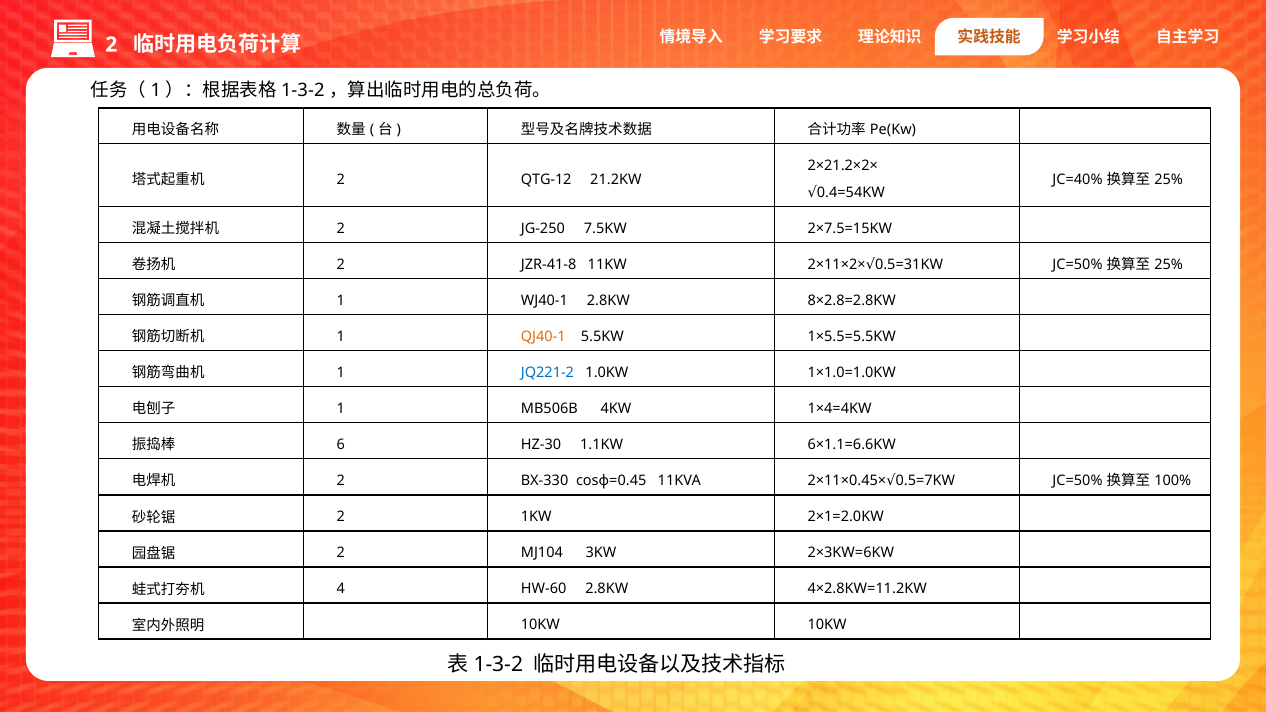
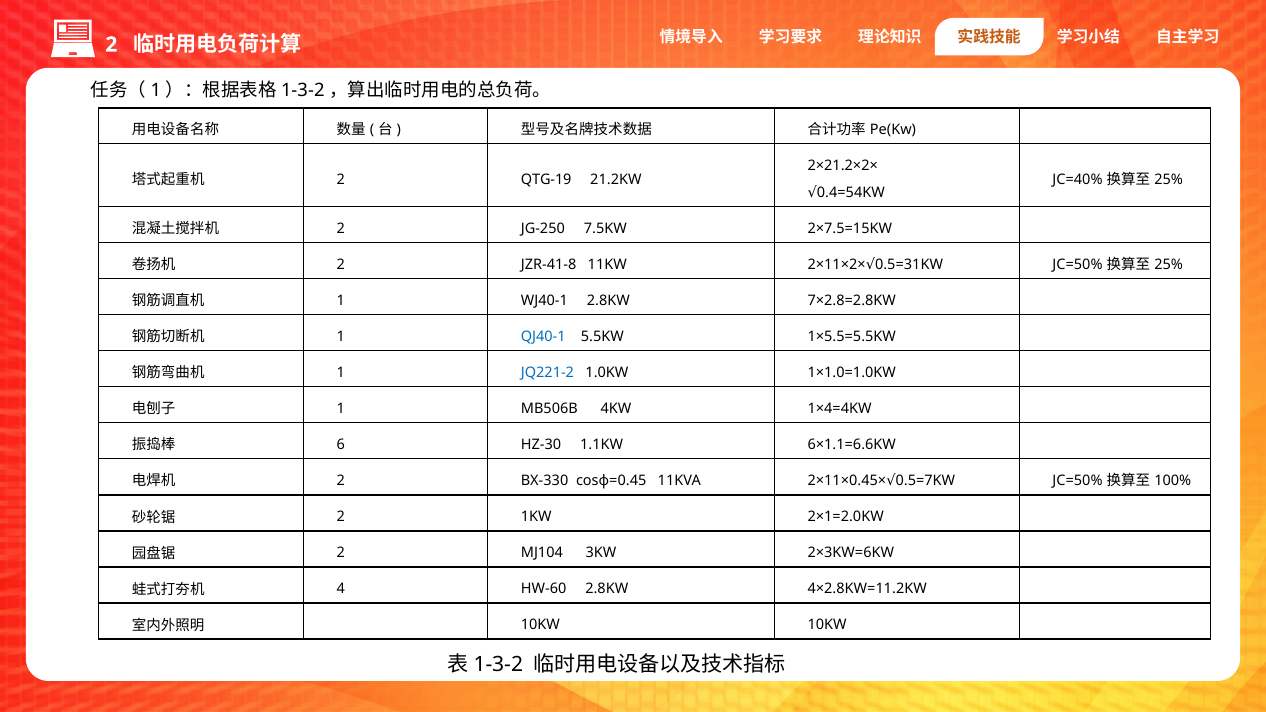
QTG-12: QTG-12 -> QTG-19 (546, 179)
8×2.8=2.8KW: 8×2.8=2.8KW -> 7×2.8=2.8KW (852, 300)
QJ40-1 colour: orange -> blue (543, 336)
